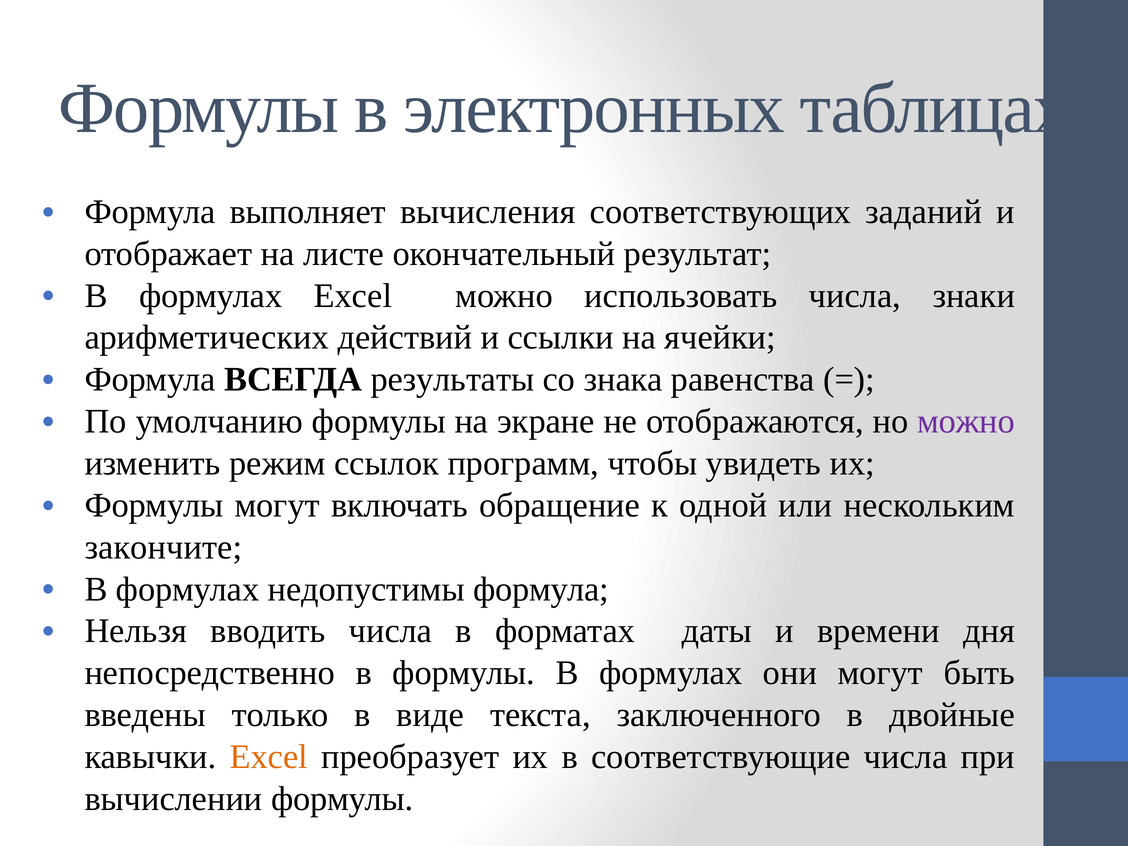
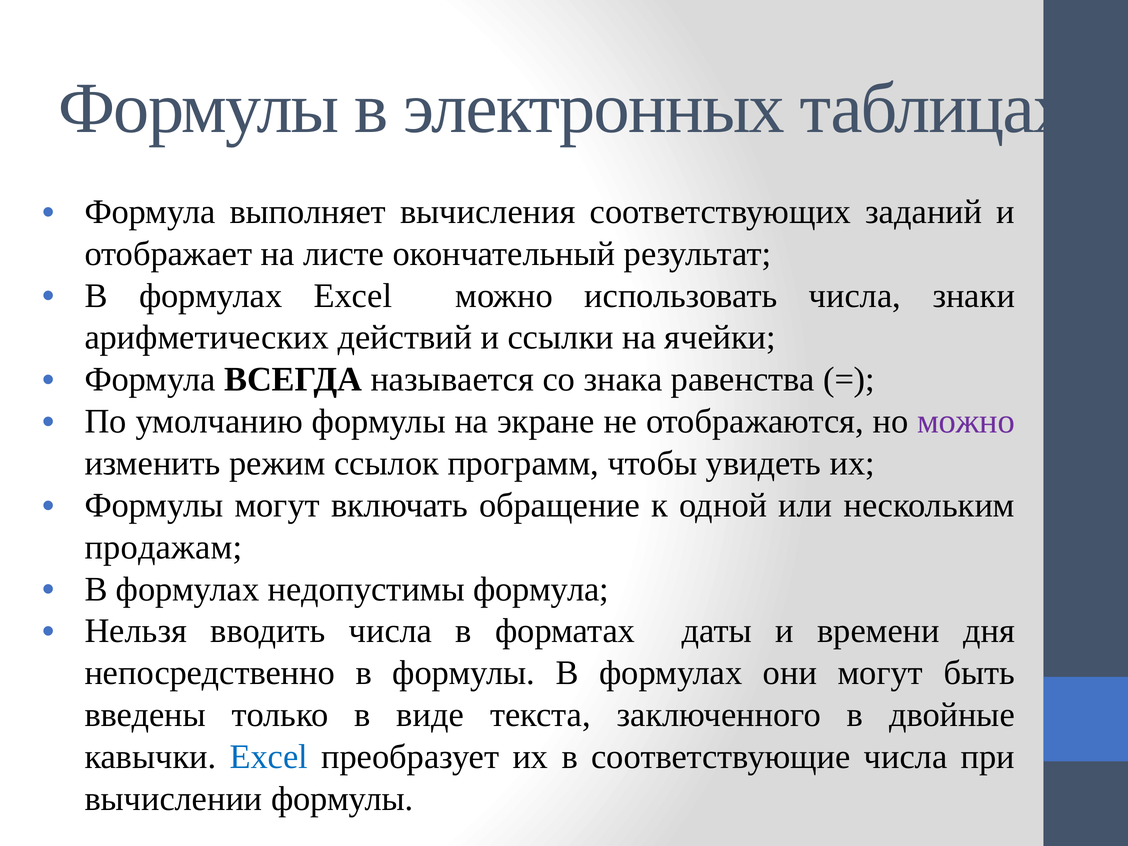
результаты: результаты -> называется (452, 380)
закончите: закончите -> продажам (163, 547)
Excel colour: orange -> blue (269, 757)
